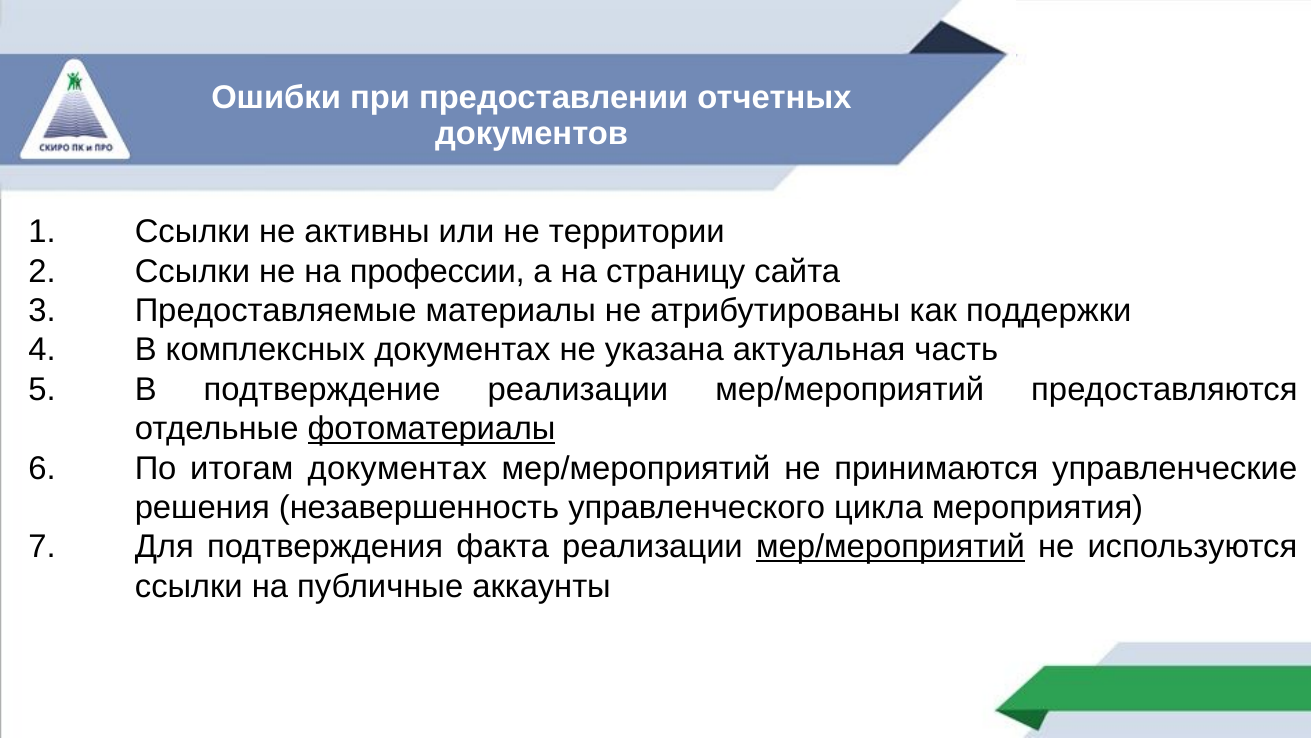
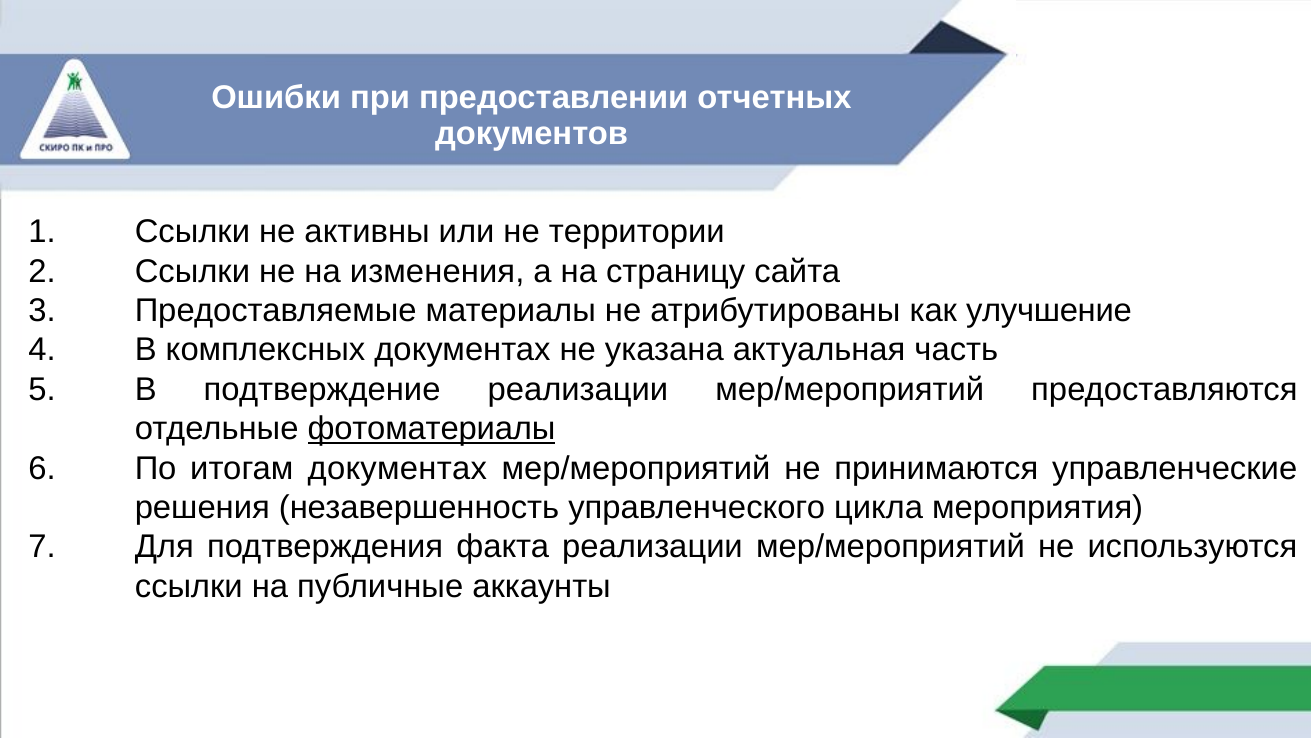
профессии: профессии -> изменения (437, 271)
поддержки: поддержки -> улучшение (1049, 311)
мер/мероприятий underline: present -> none (890, 547)
